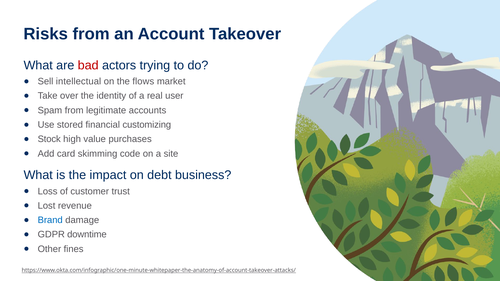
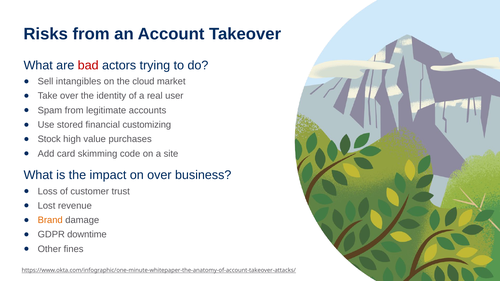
intellectual: intellectual -> intangibles (79, 82)
flows: flows -> cloud (143, 82)
on debt: debt -> over (159, 175)
Brand colour: blue -> orange (50, 220)
